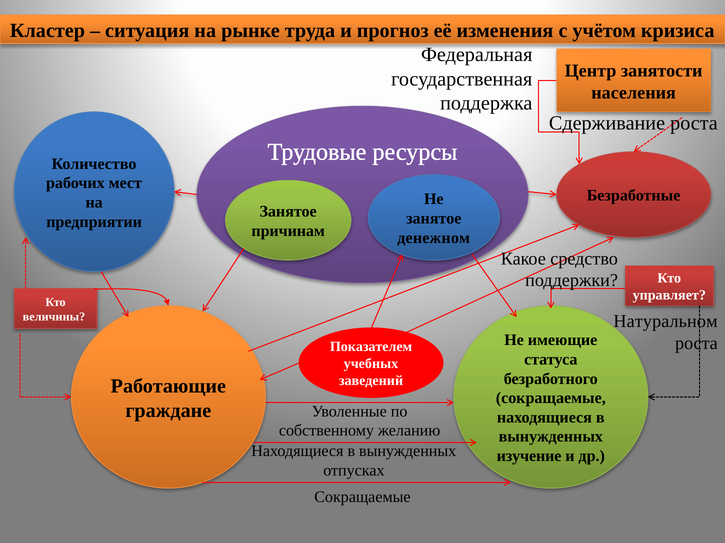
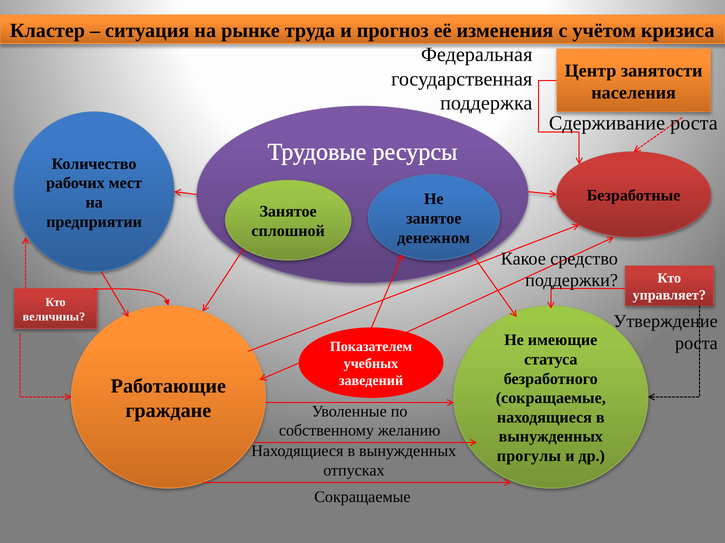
причинам: причинам -> сплошной (288, 231)
Натуральном: Натуральном -> Утверждение (666, 322)
изучение: изучение -> прогулы (529, 457)
